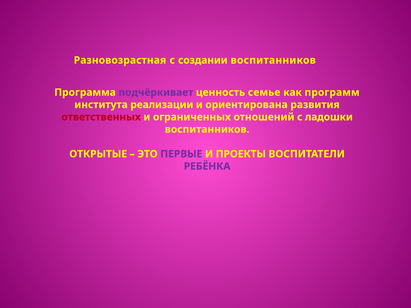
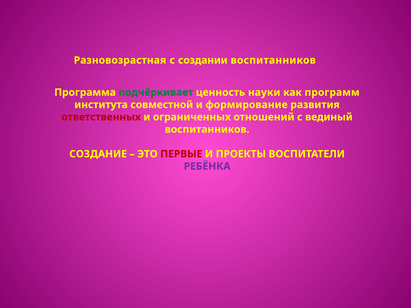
подчёркивает colour: purple -> green (156, 92)
семье: семье -> науки (264, 92)
реализации: реализации -> совместной (162, 105)
ориентирована: ориентирована -> формирование (246, 105)
ладошки: ладошки -> вединый (329, 117)
ОТКРЫТЫЕ: ОТКРЫТЫЕ -> СОЗДАНИЕ (98, 154)
ПЕРВЫЕ colour: purple -> red (181, 154)
